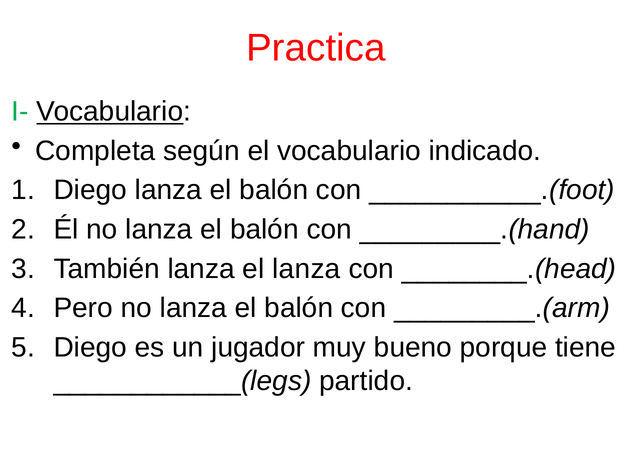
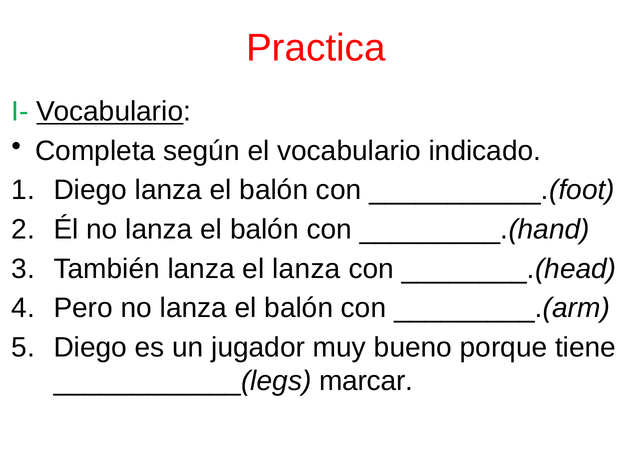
partido: partido -> marcar (366, 381)
